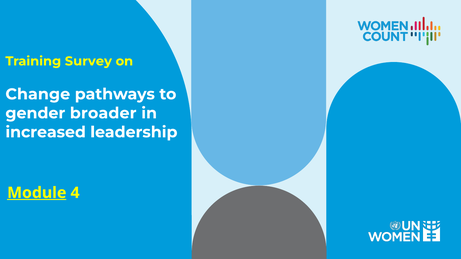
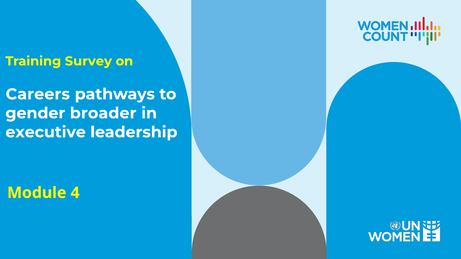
Change: Change -> Careers (38, 94)
increased: increased -> executive (46, 132)
Module underline: present -> none (37, 193)
